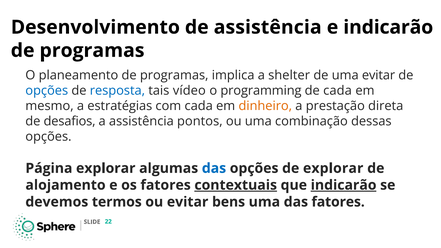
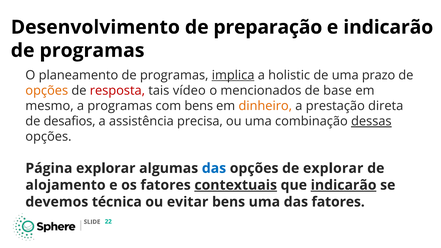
de assistência: assistência -> preparação (268, 27)
implica underline: none -> present (233, 75)
shelter: shelter -> holistic (289, 75)
uma evitar: evitar -> prazo (379, 75)
opções colour: blue -> orange (47, 91)
resposta colour: blue -> red (117, 91)
programming: programming -> mencionados (261, 91)
de cada: cada -> base (338, 91)
a estratégias: estratégias -> programas (120, 106)
com cada: cada -> bens (199, 106)
pontos: pontos -> precisa (200, 121)
dessas underline: none -> present (371, 121)
termos: termos -> técnica (117, 202)
